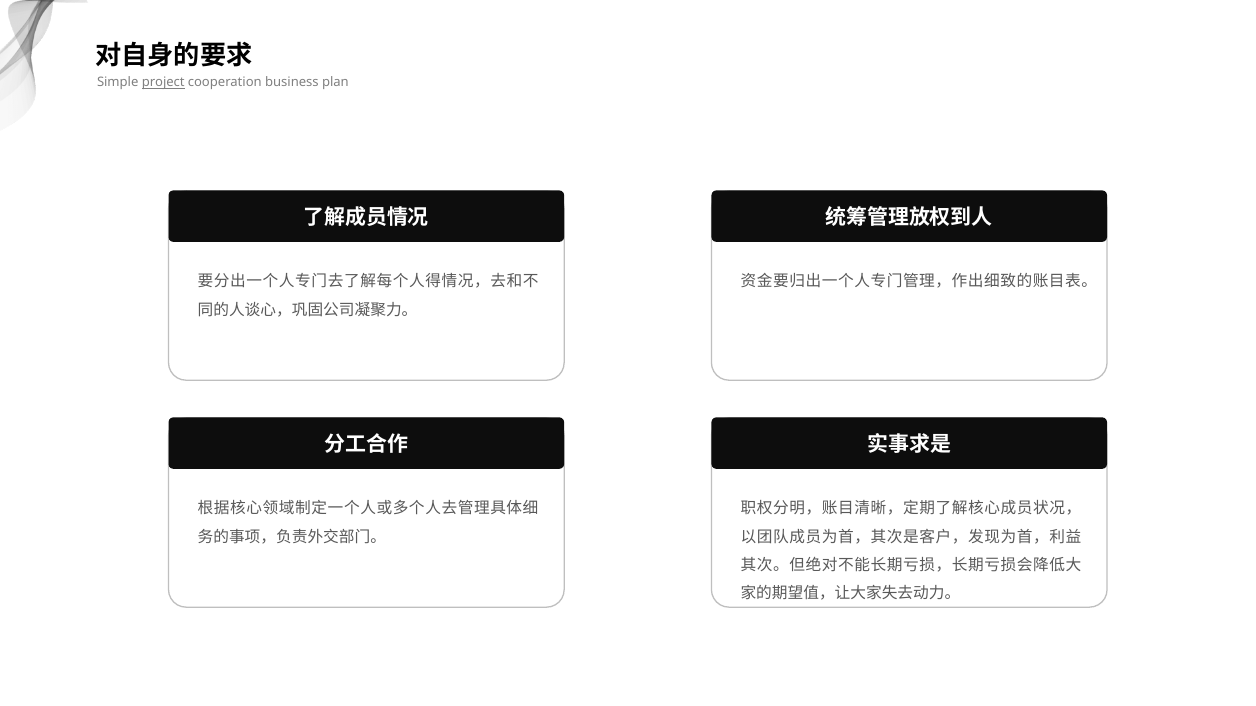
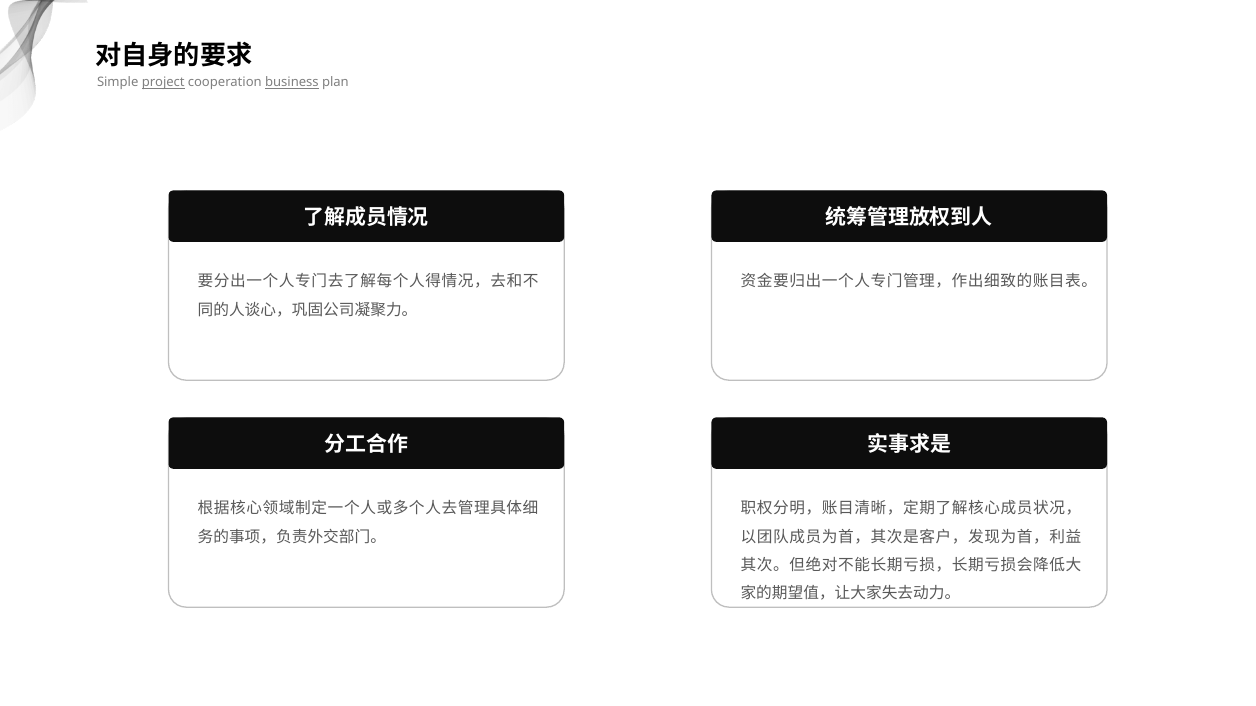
business underline: none -> present (292, 83)
